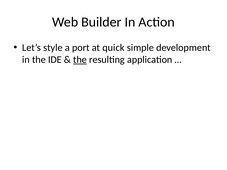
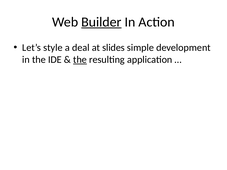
Builder underline: none -> present (101, 22)
port: port -> deal (81, 48)
quick: quick -> slides (114, 48)
